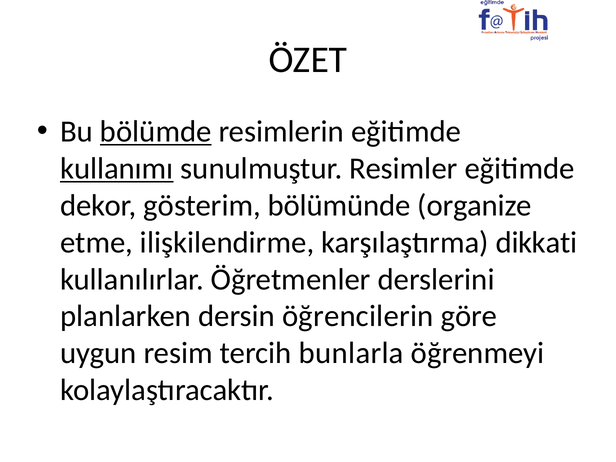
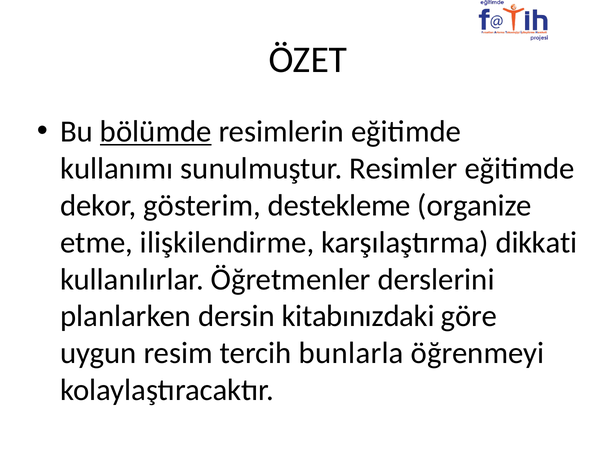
kullanımı underline: present -> none (117, 168)
bölümünde: bölümünde -> destekleme (339, 205)
öğrencilerin: öğrencilerin -> kitabınızdaki (358, 316)
